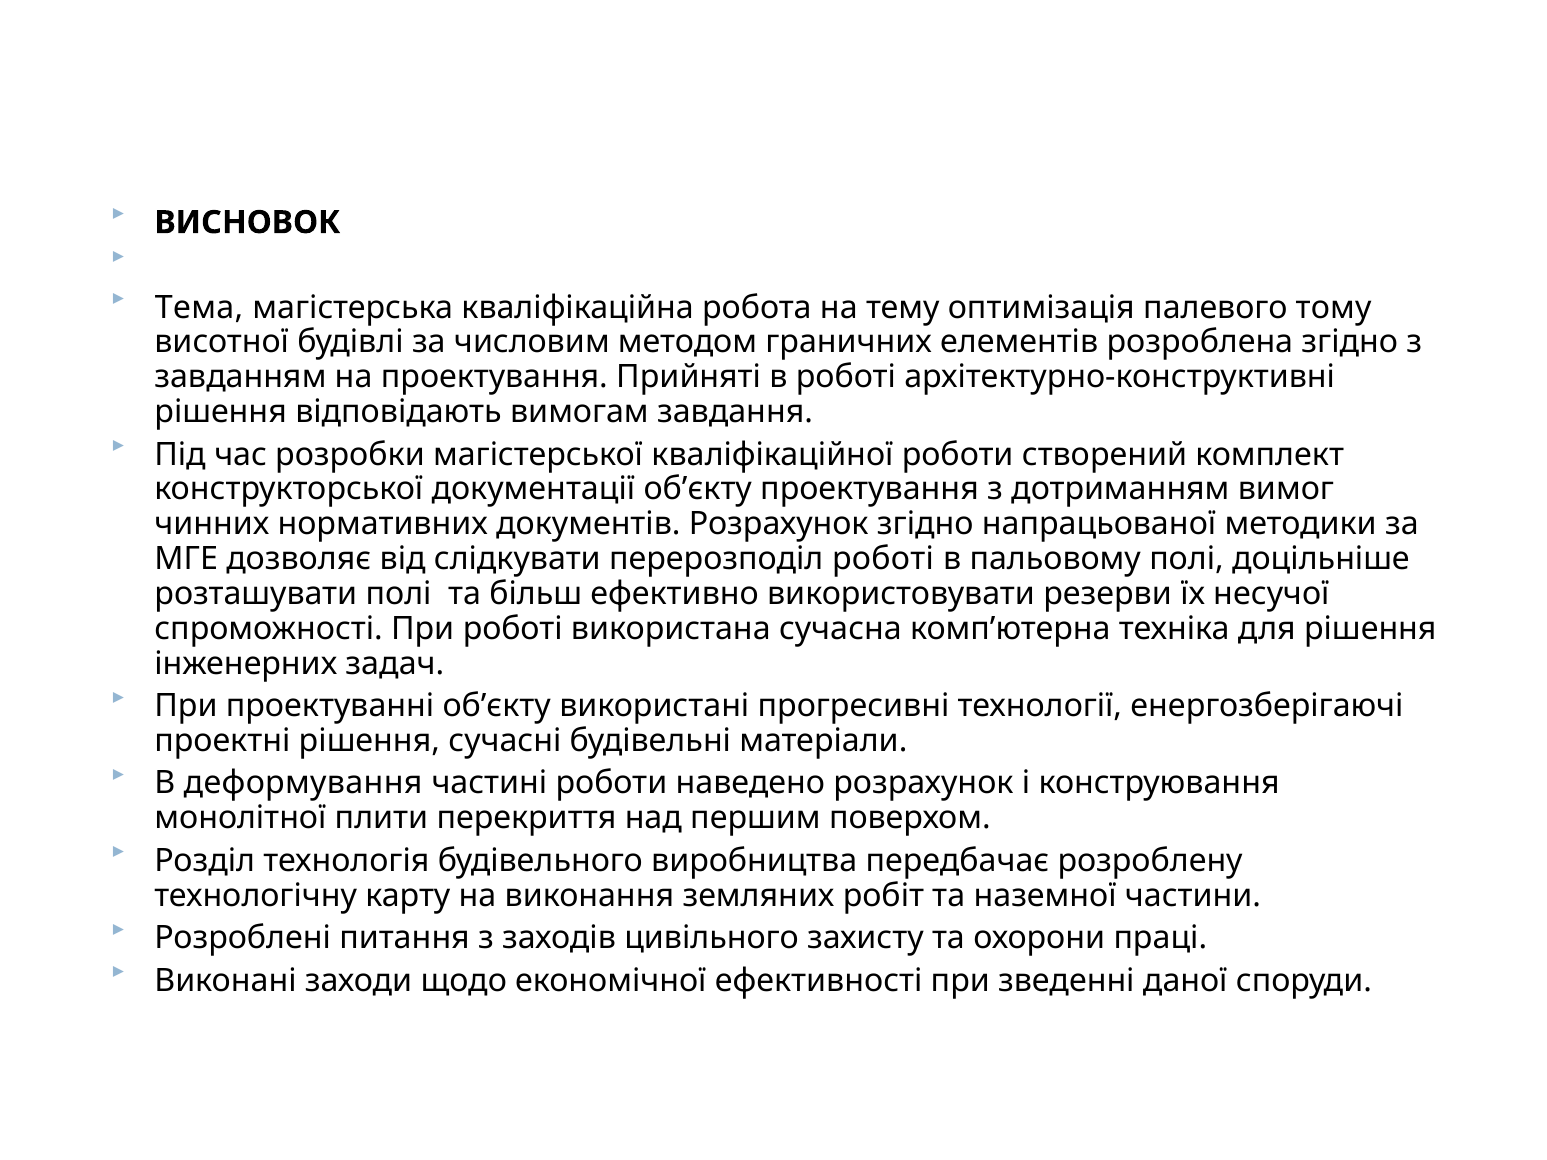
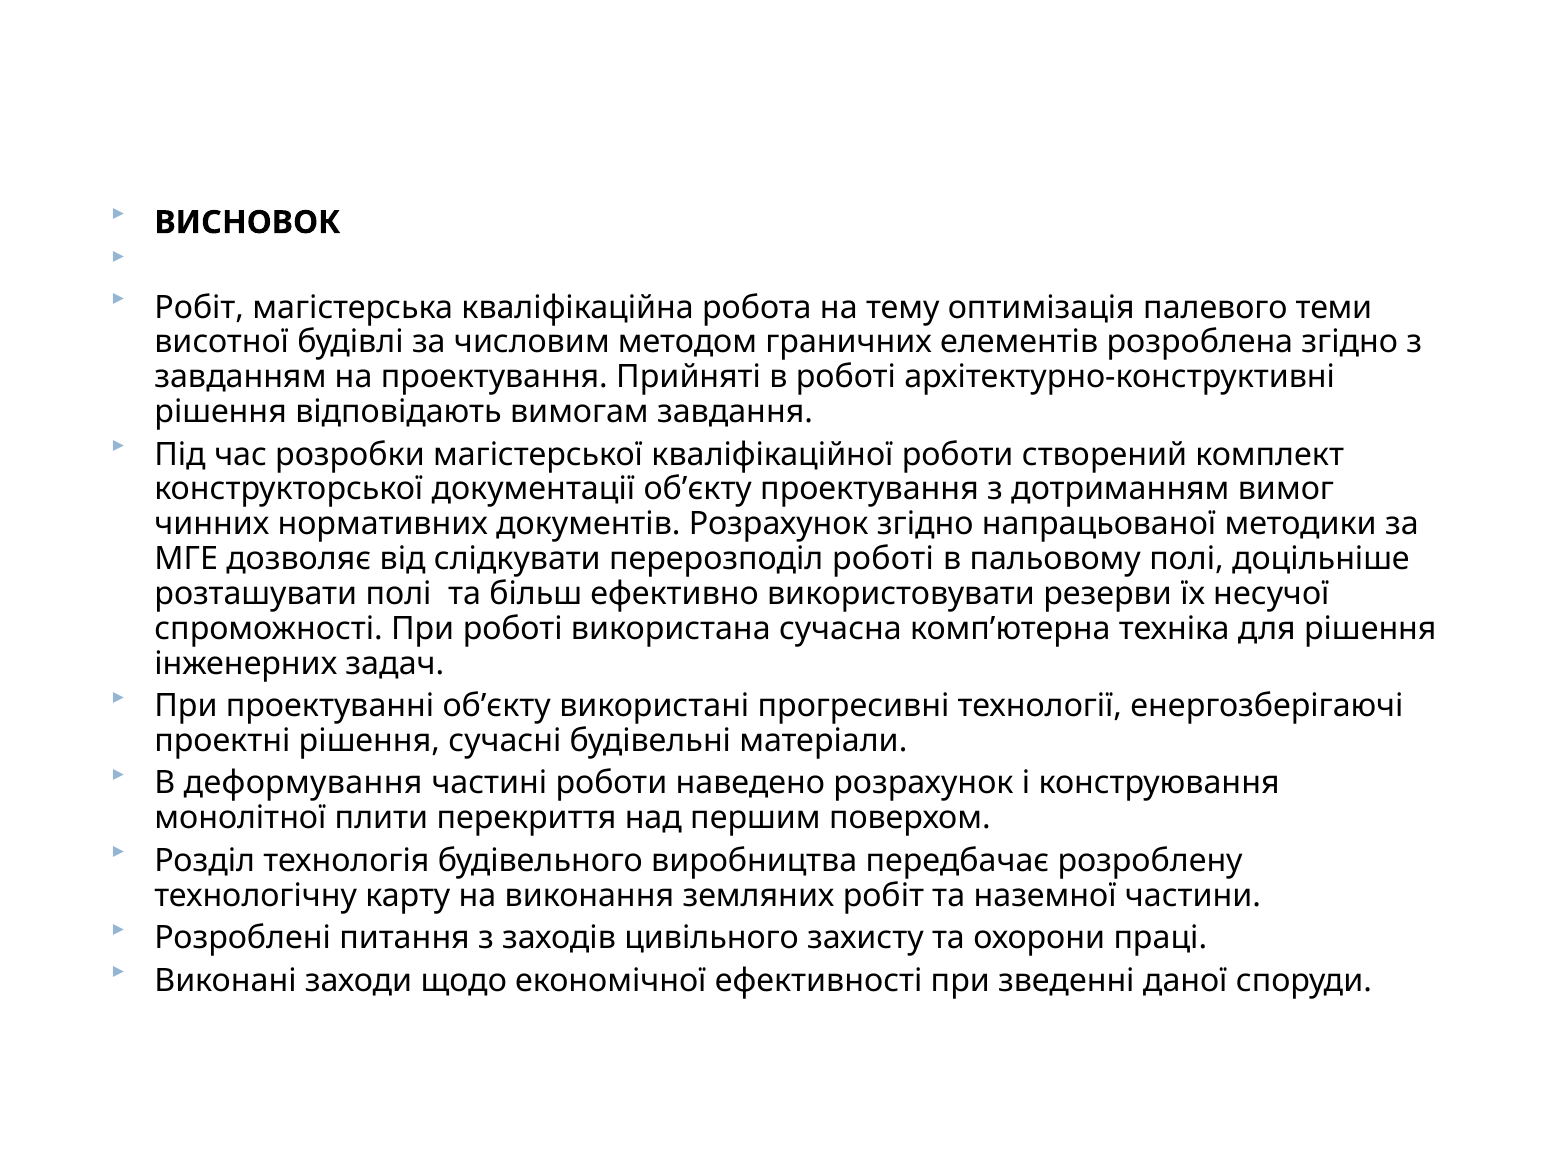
Тема: Тема -> Робіт (199, 308)
тому: тому -> теми (1334, 308)
